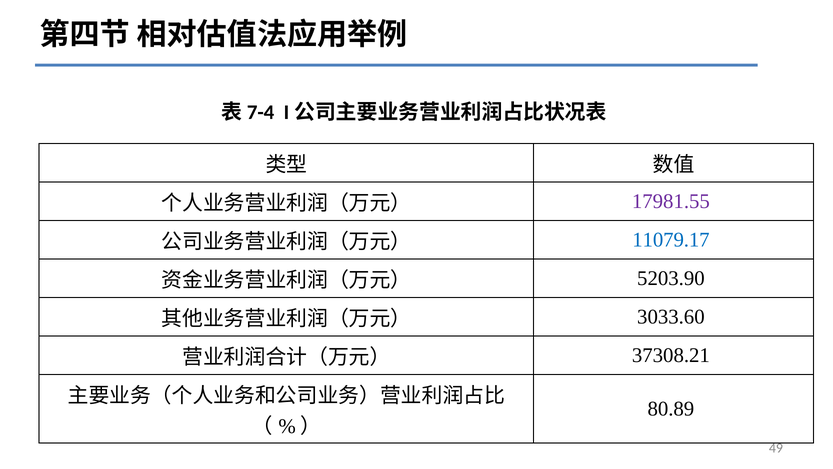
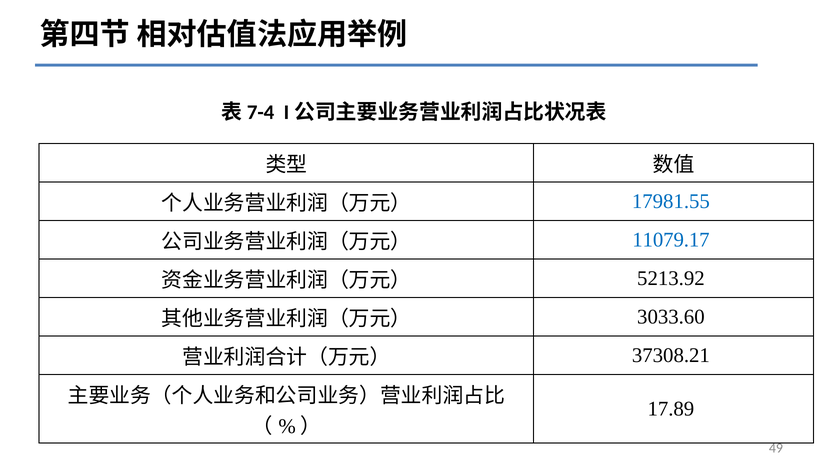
17981.55 colour: purple -> blue (671, 201)
5203.90: 5203.90 -> 5213.92 (671, 278)
80.89: 80.89 -> 17.89 (671, 409)
